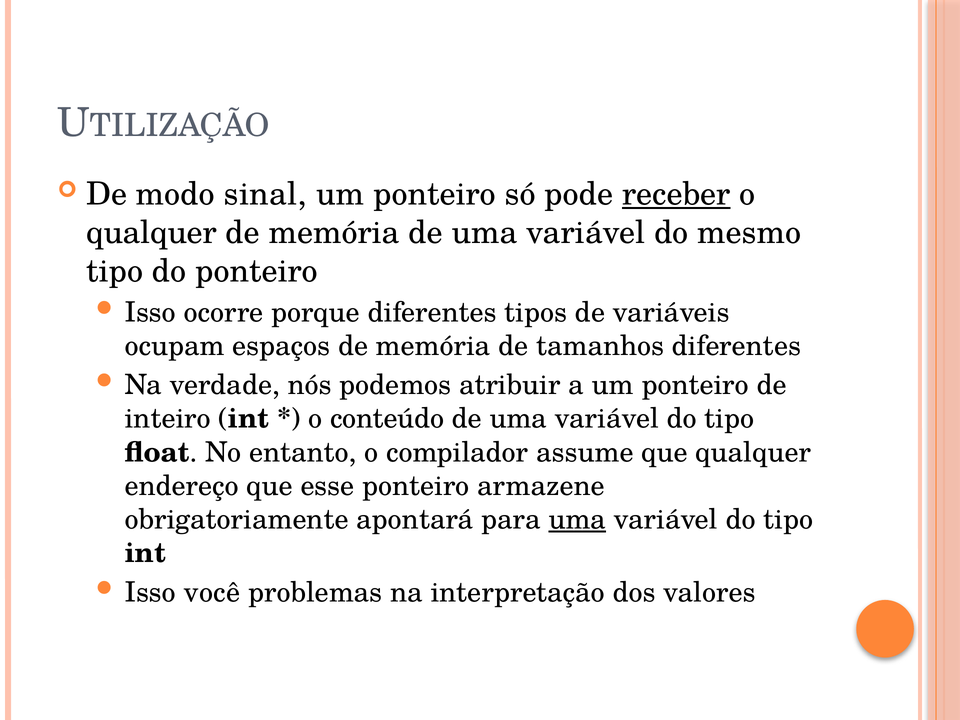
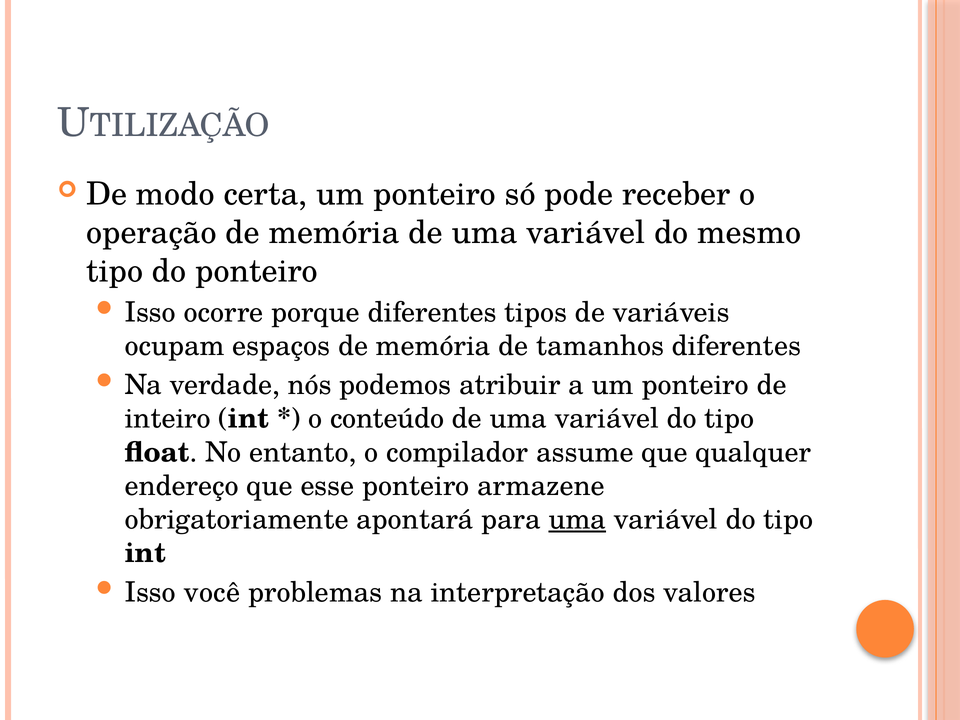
sinal: sinal -> certa (266, 194)
receber underline: present -> none (676, 194)
qualquer: qualquer -> operação (151, 233)
